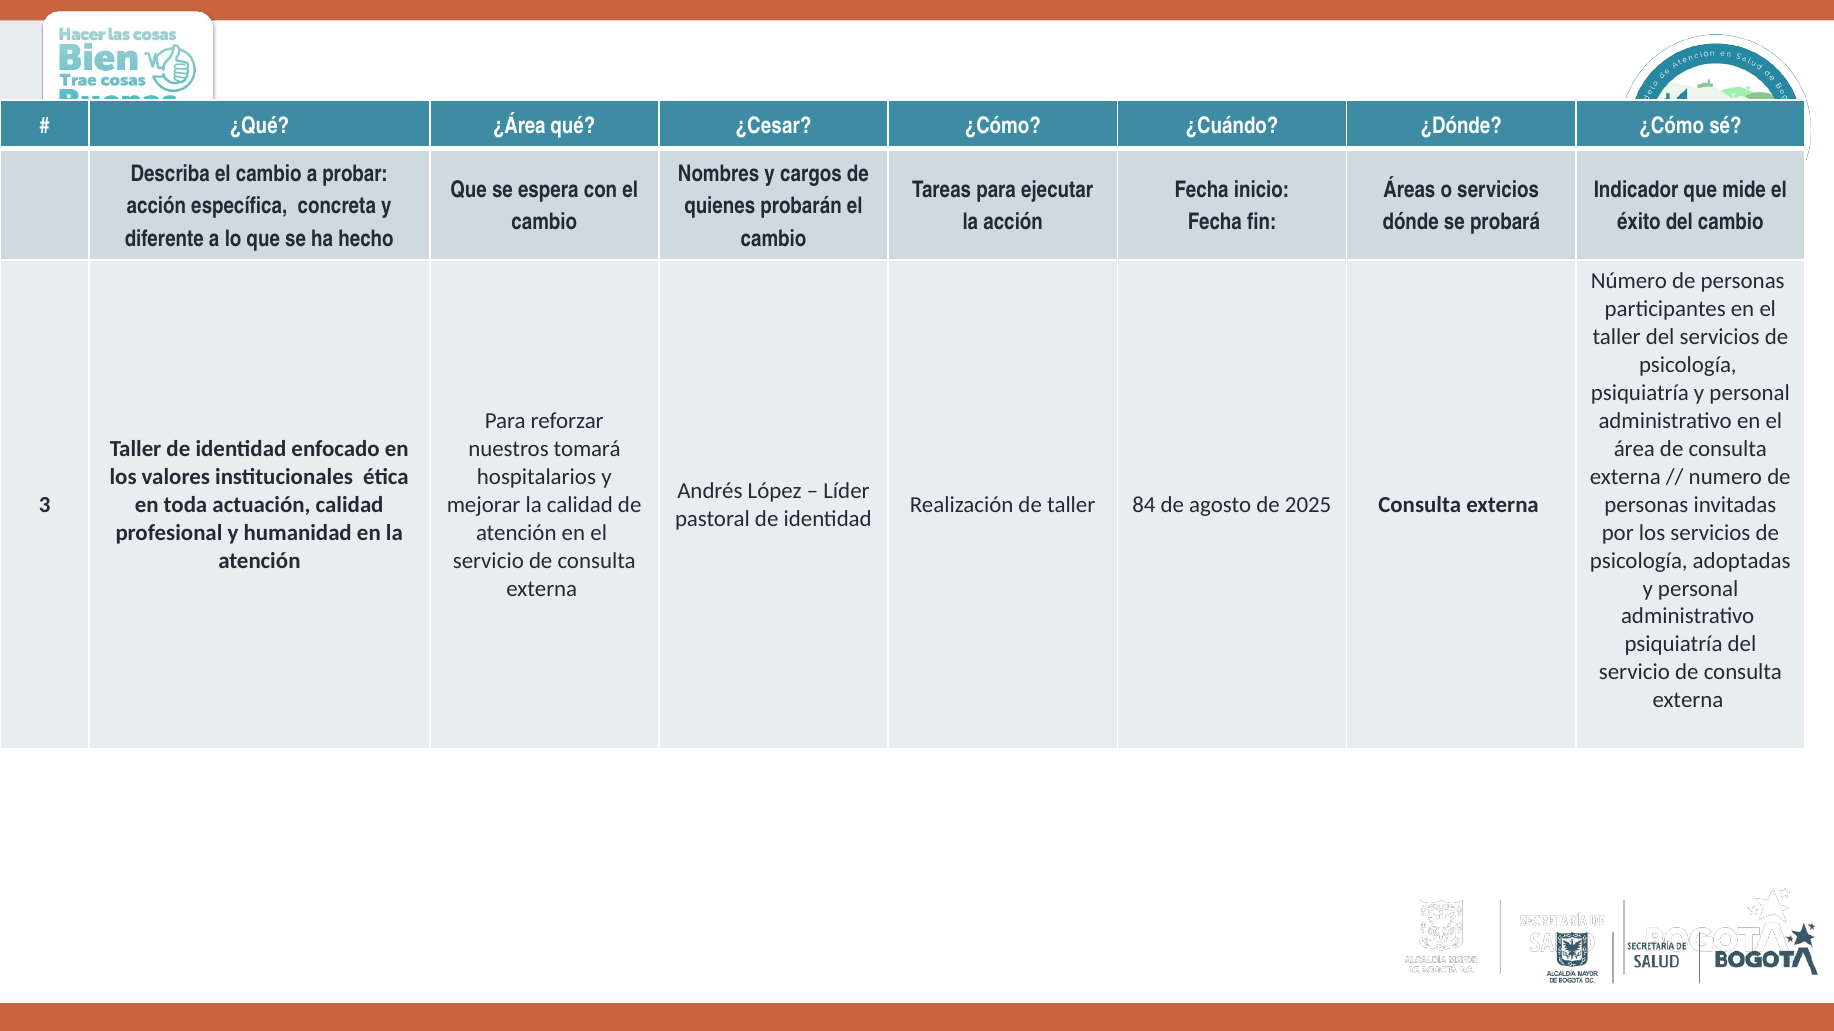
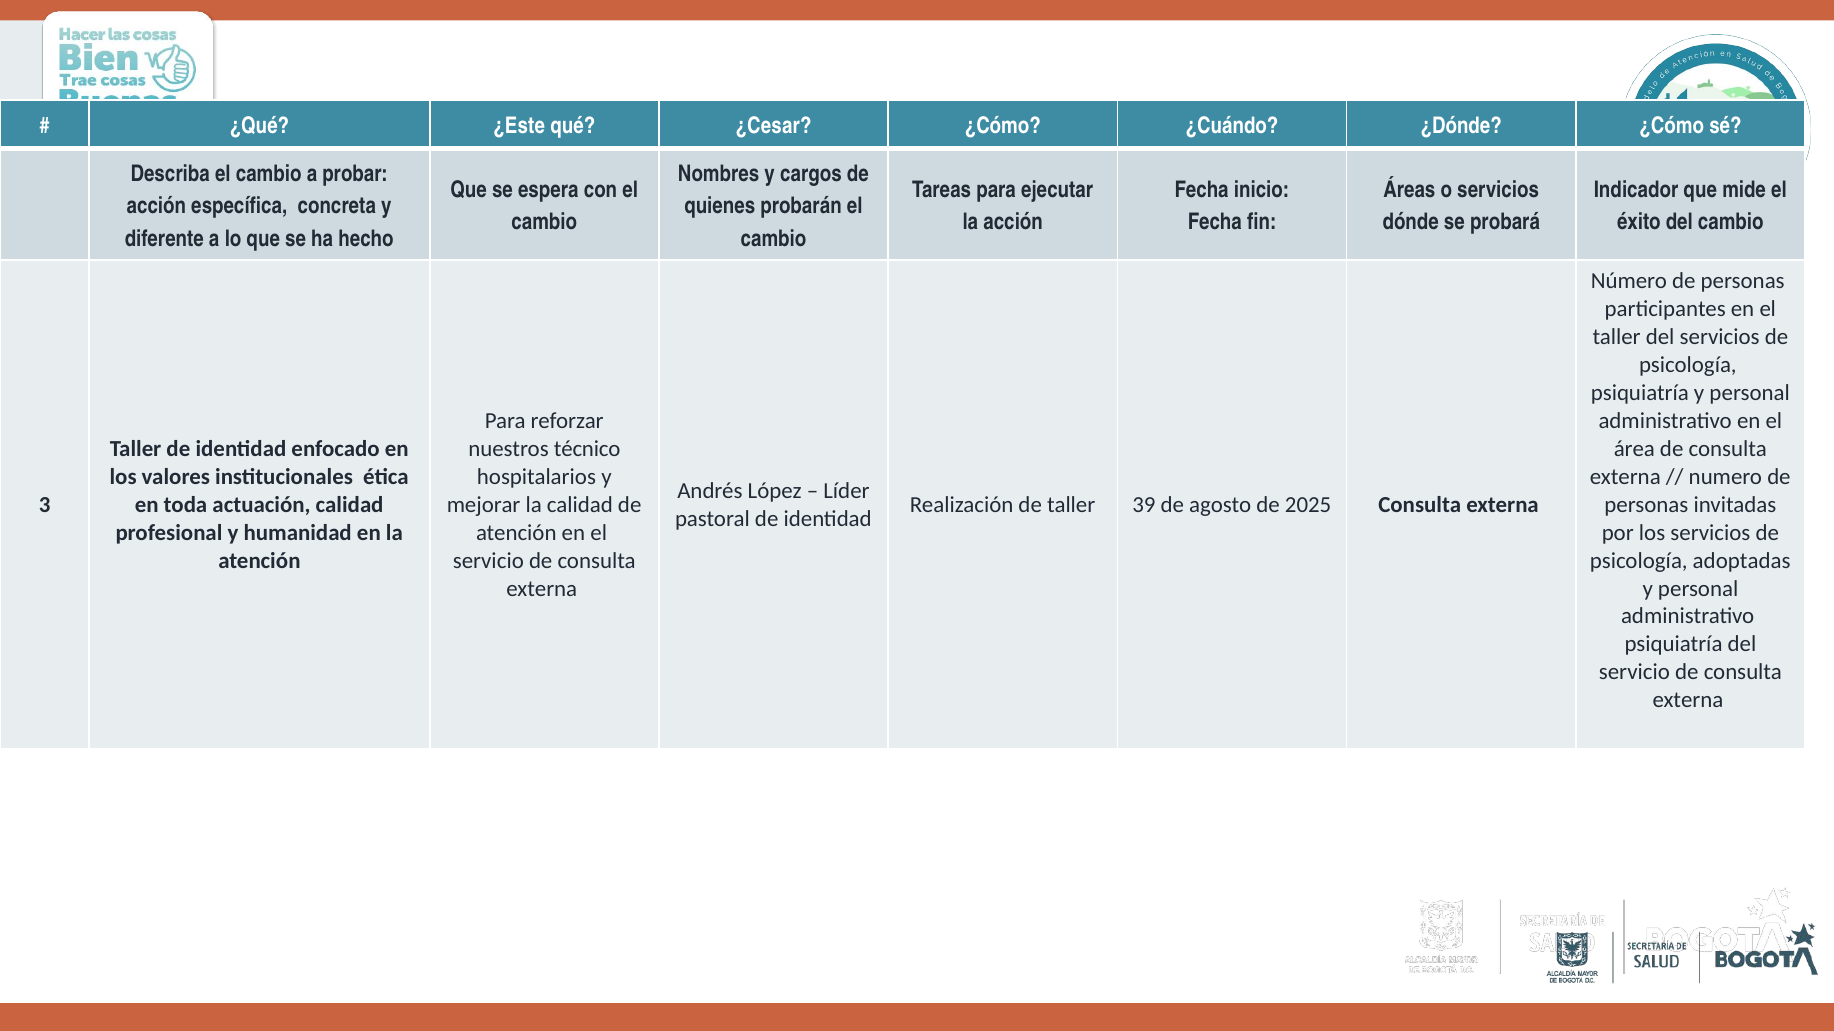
¿Área: ¿Área -> ¿Este (519, 126)
tomará: tomará -> técnico (587, 449)
84: 84 -> 39 (1144, 505)
